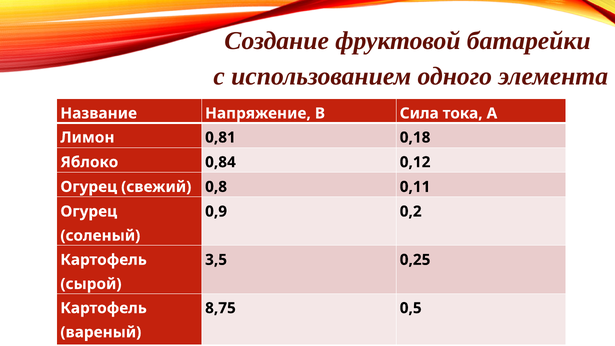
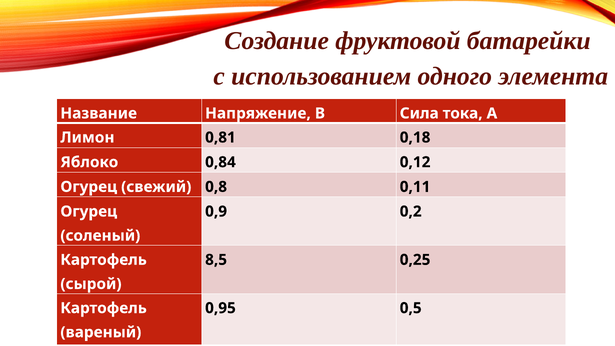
3,5: 3,5 -> 8,5 (216, 260)
8,75: 8,75 -> 0,95 (220, 308)
